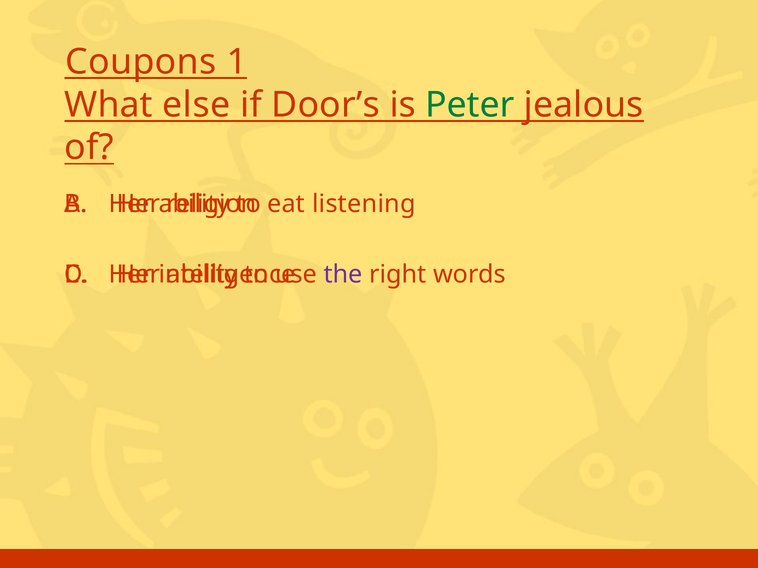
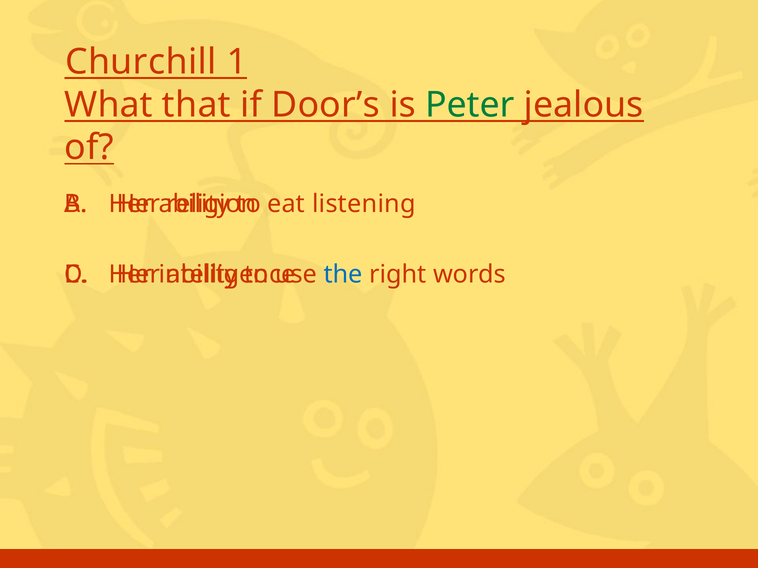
Coupons: Coupons -> Churchill (141, 62)
else: else -> that (196, 105)
the colour: purple -> blue (343, 275)
